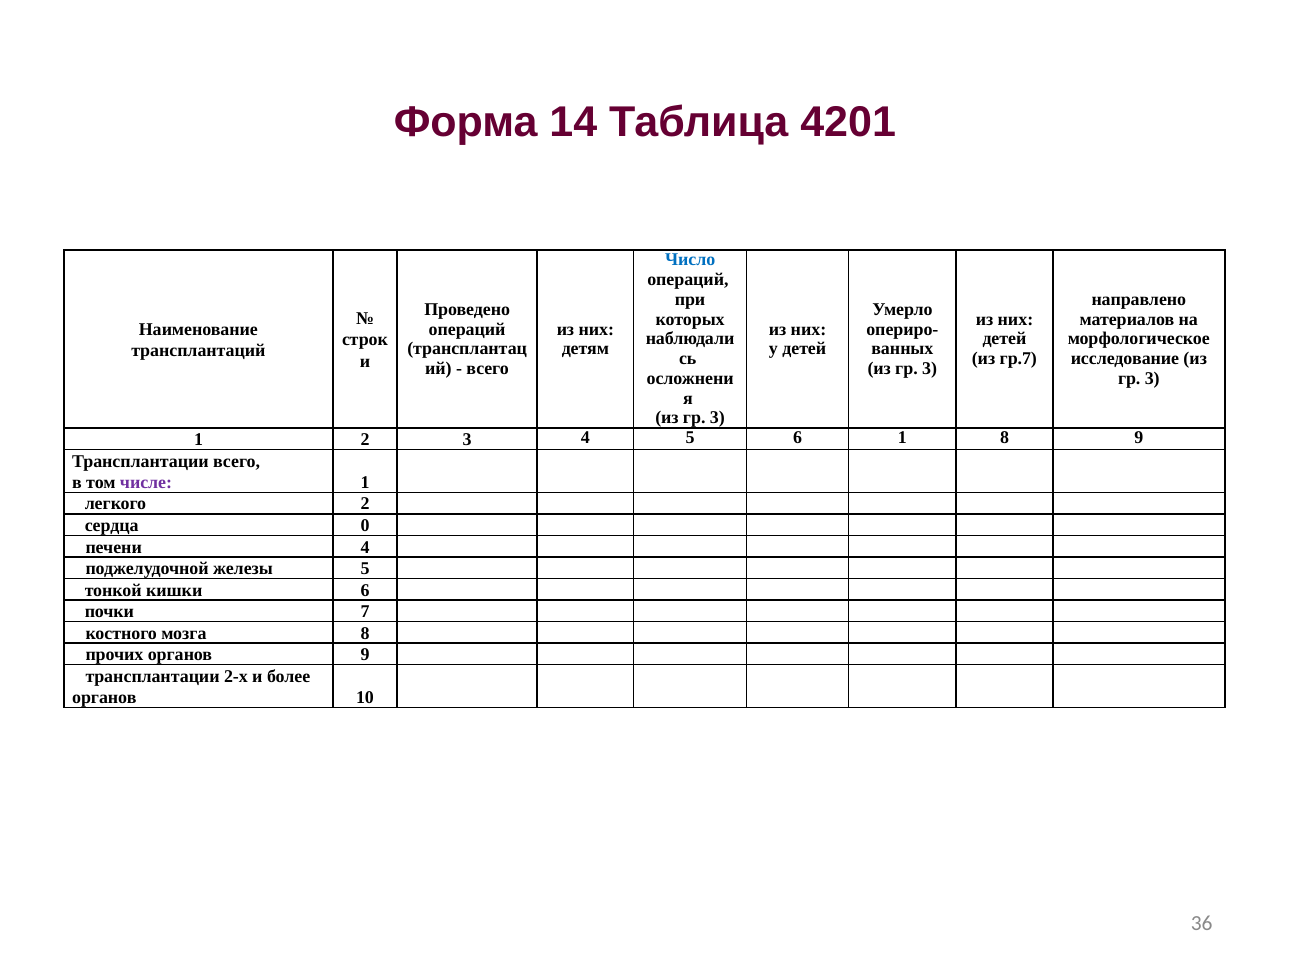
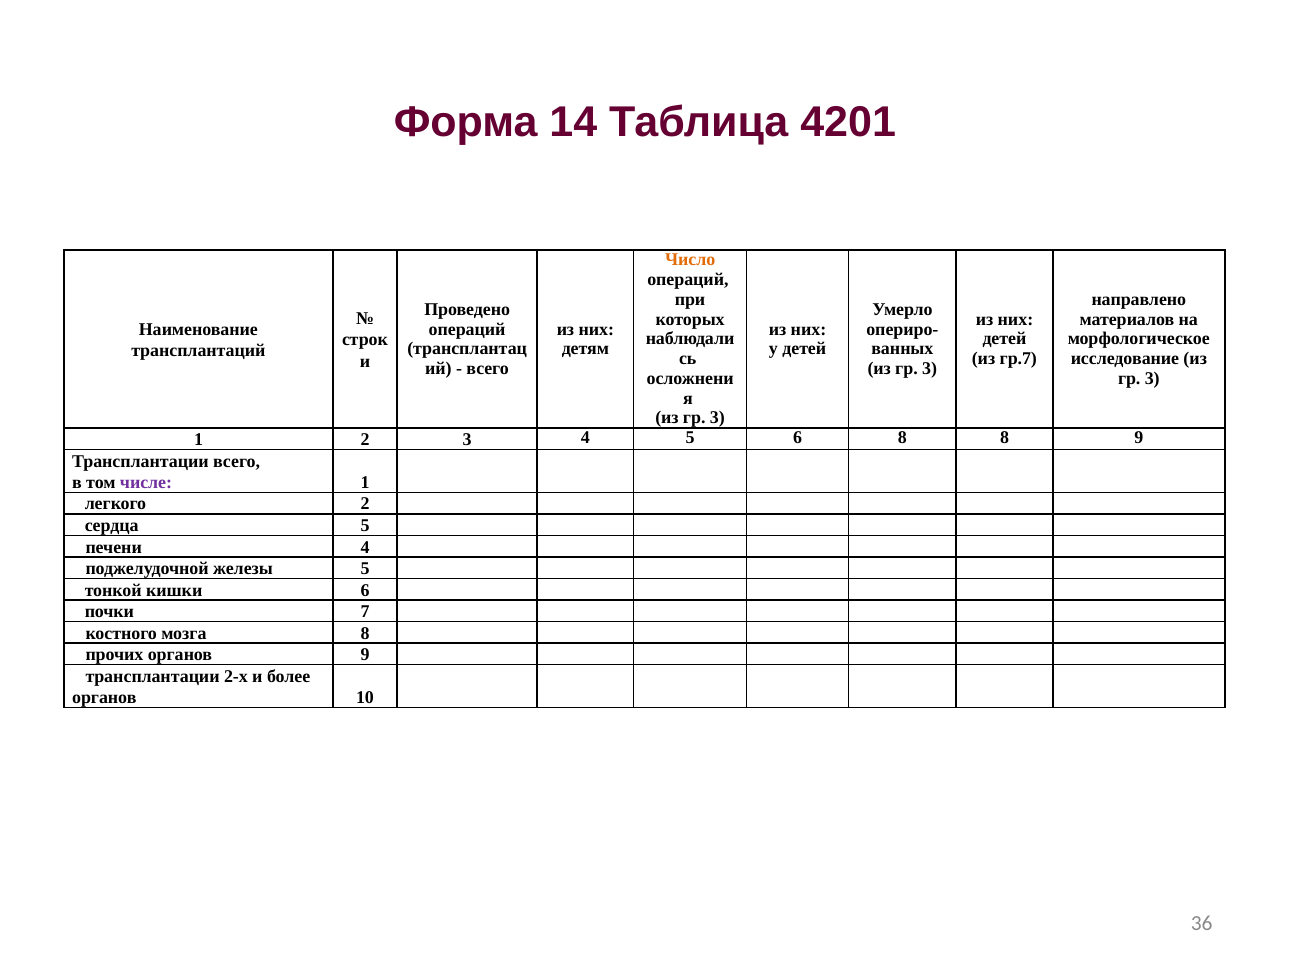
Число colour: blue -> orange (690, 260)
6 1: 1 -> 8 (902, 438)
сердца 0: 0 -> 5 (365, 526)
